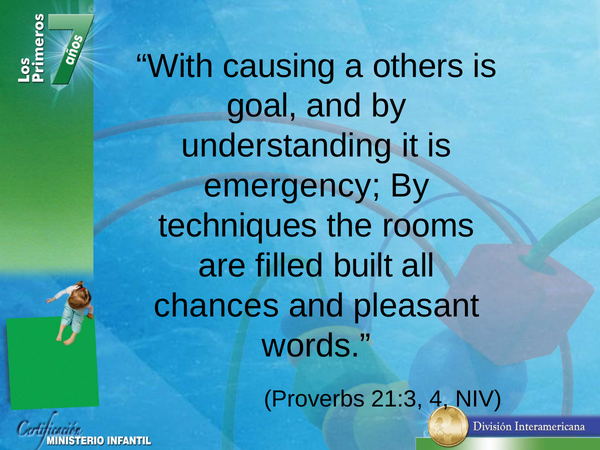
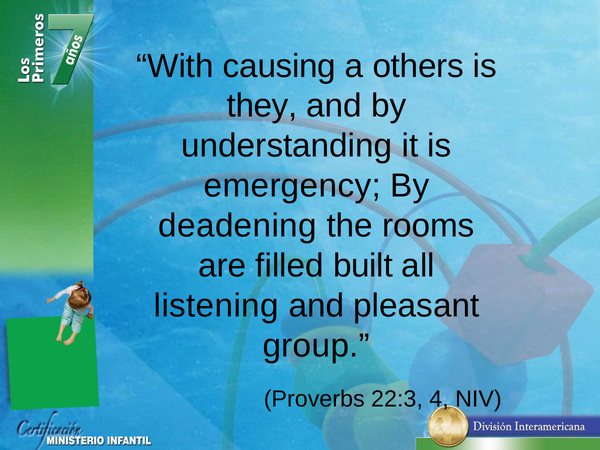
goal: goal -> they (262, 106)
techniques: techniques -> deadening (238, 226)
chances: chances -> listening (216, 306)
words: words -> group (316, 346)
21:3: 21:3 -> 22:3 (397, 399)
